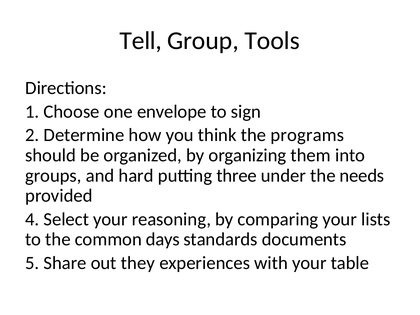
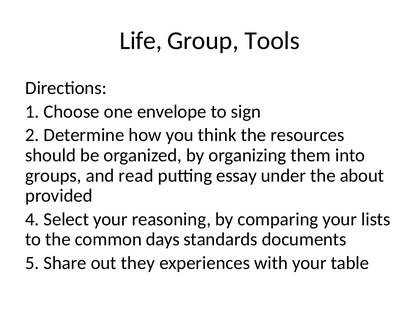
Tell: Tell -> Life (141, 41)
programs: programs -> resources (307, 135)
hard: hard -> read (136, 176)
three: three -> essay (237, 176)
needs: needs -> about (362, 176)
